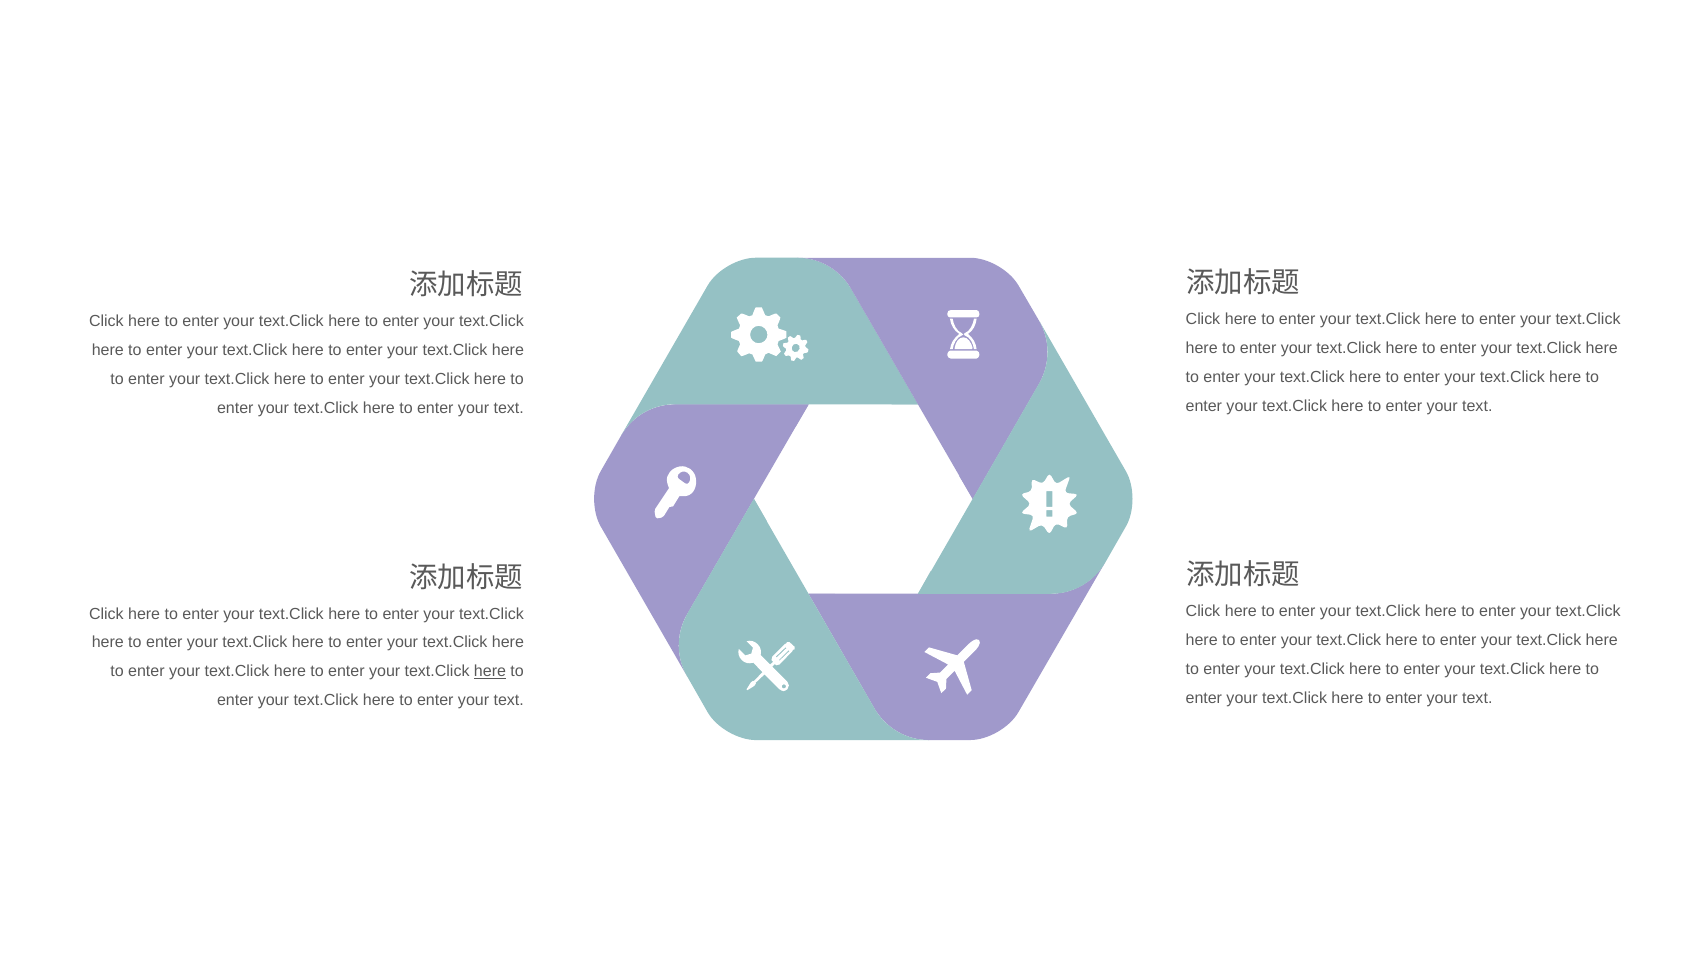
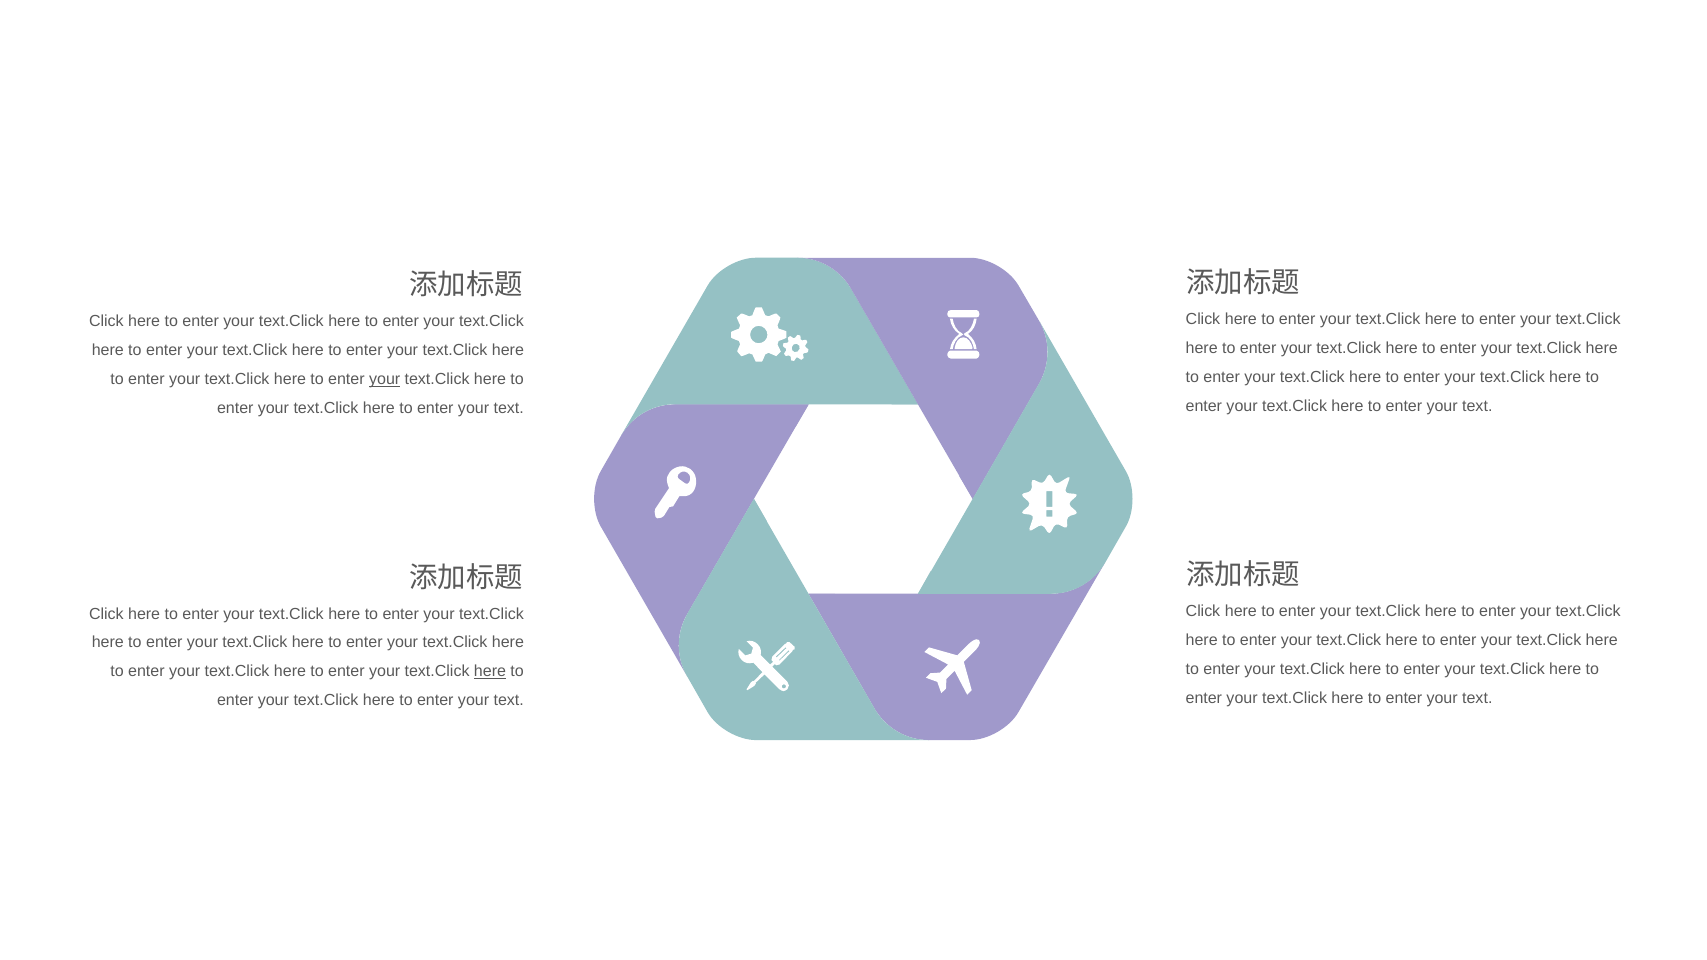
your underline: none -> present (385, 379)
